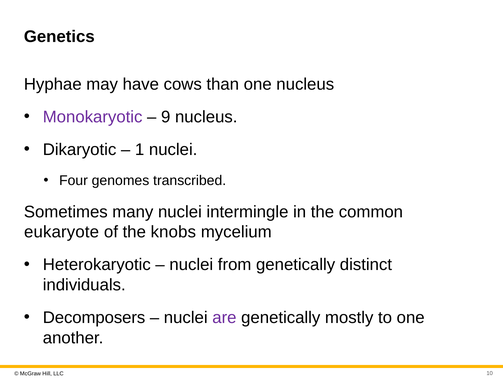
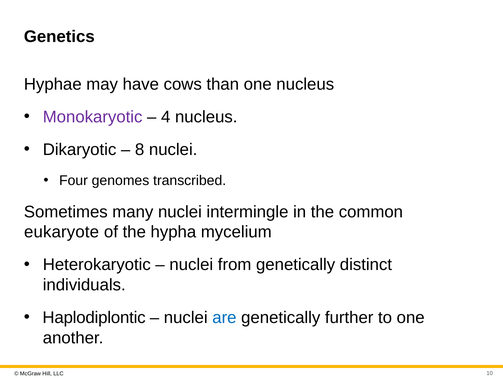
9: 9 -> 4 (166, 117)
1: 1 -> 8 (140, 149)
knobs: knobs -> hypha (173, 232)
Decomposers: Decomposers -> Haplodiplontic (94, 317)
are colour: purple -> blue (224, 317)
mostly: mostly -> further (349, 317)
